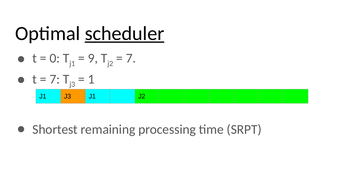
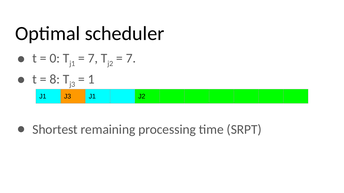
scheduler underline: present -> none (125, 34)
9: 9 -> 7 (93, 58)
7: 7 -> 8 (55, 79)
